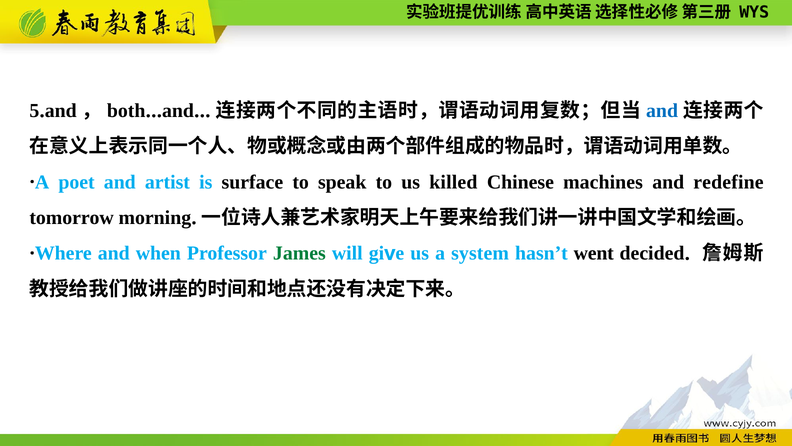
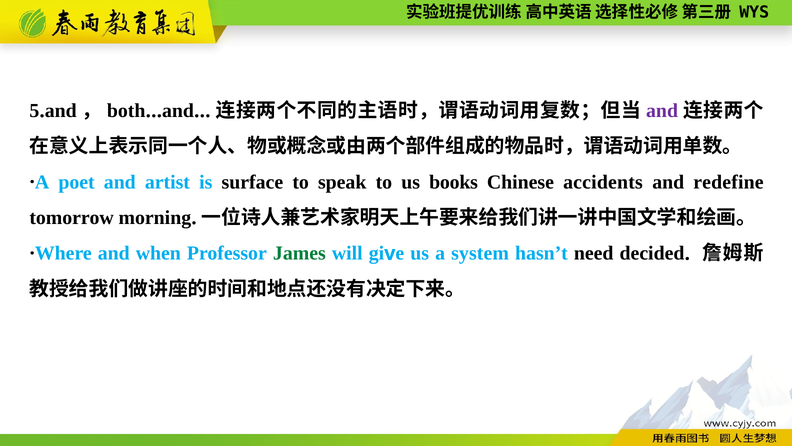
and colour: blue -> purple (662, 111)
killed: killed -> books (454, 182)
machines: machines -> accidents (603, 182)
went: went -> need (594, 253)
